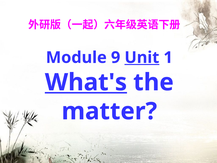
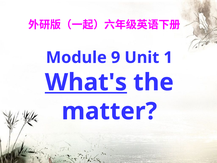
Unit underline: present -> none (142, 57)
